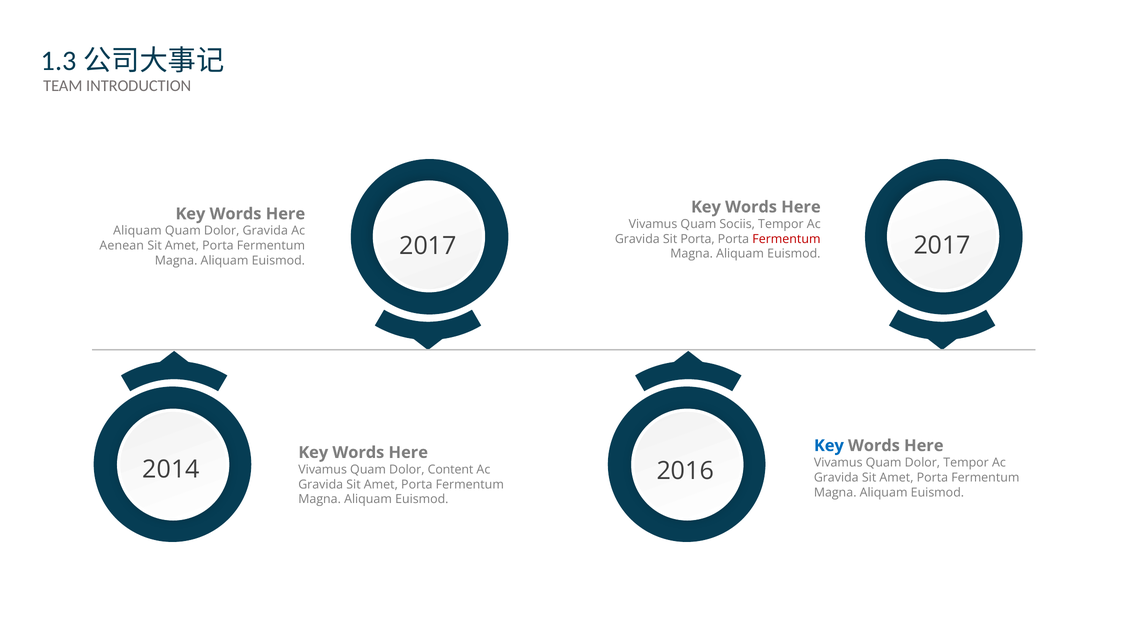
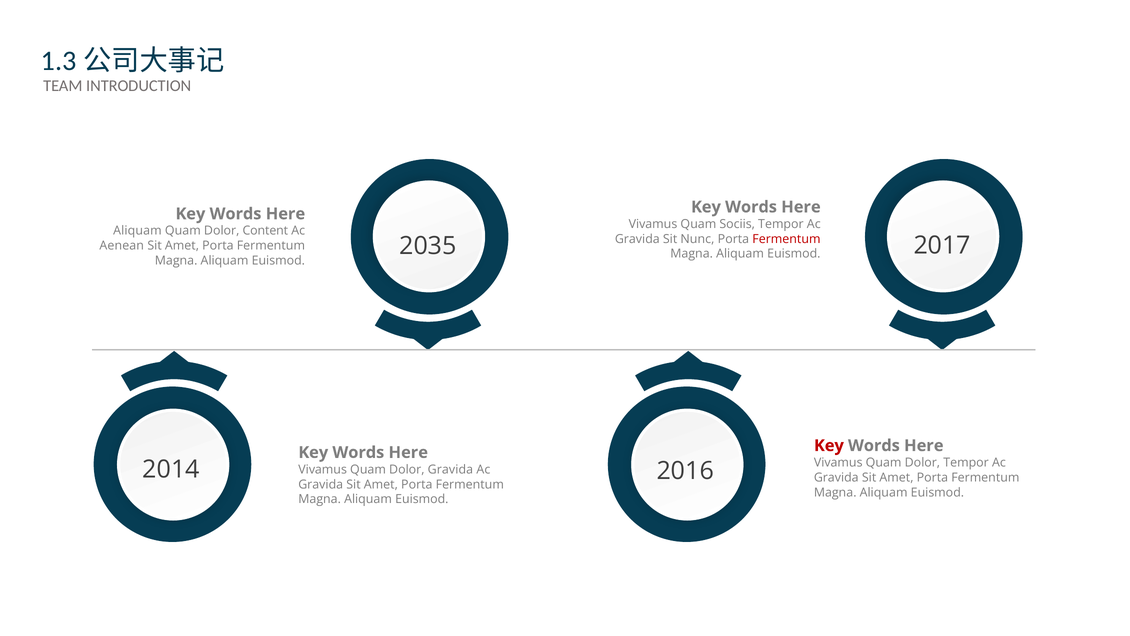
Dolor Gravida: Gravida -> Content (265, 231)
Sit Porta: Porta -> Nunc (697, 239)
2017: 2017 -> 2035 (428, 246)
Key colour: blue -> red (829, 445)
Dolor Content: Content -> Gravida (450, 469)
